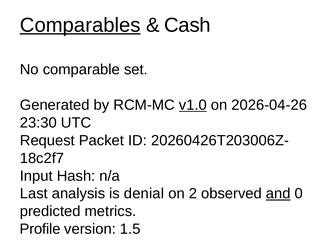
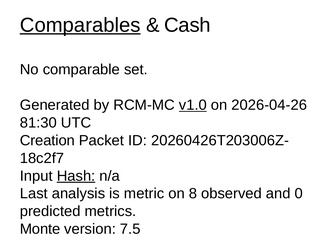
23:30: 23:30 -> 81:30 (38, 123)
Request: Request -> Creation (47, 140)
Hash underline: none -> present (76, 176)
denial: denial -> metric (144, 194)
2: 2 -> 8 (193, 194)
and underline: present -> none (278, 194)
Profile: Profile -> Monte (40, 229)
1.5: 1.5 -> 7.5 (130, 229)
